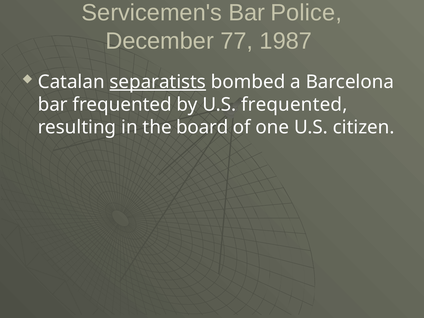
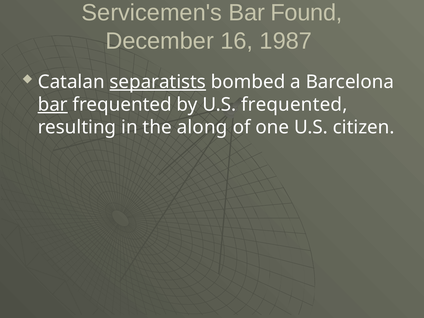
Police: Police -> Found (306, 13)
77: 77 -> 16 (237, 41)
bar underline: none -> present (53, 105)
board: board -> along (202, 127)
